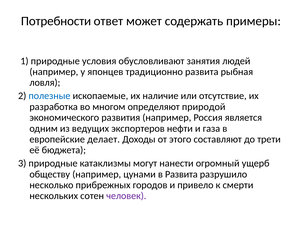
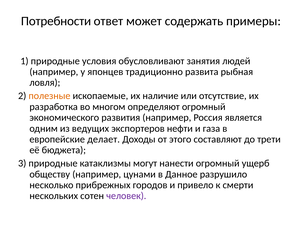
полезные colour: blue -> orange (49, 96)
определяют природой: природой -> огромный (204, 107)
в Развита: Развита -> Данное (181, 175)
